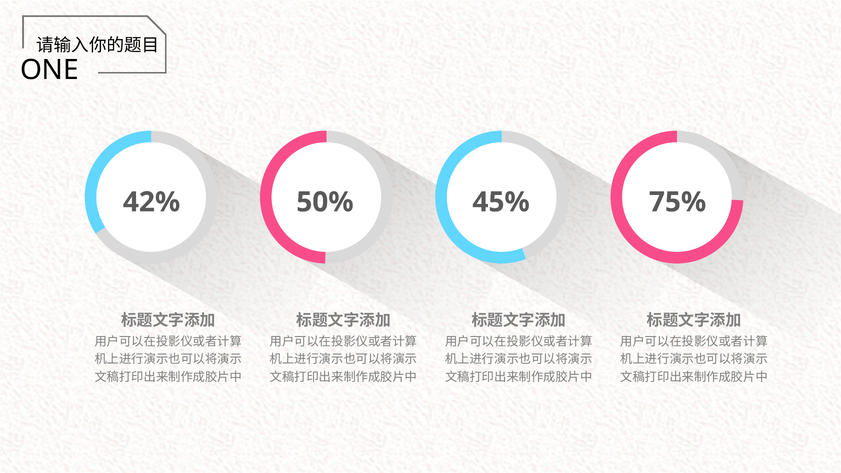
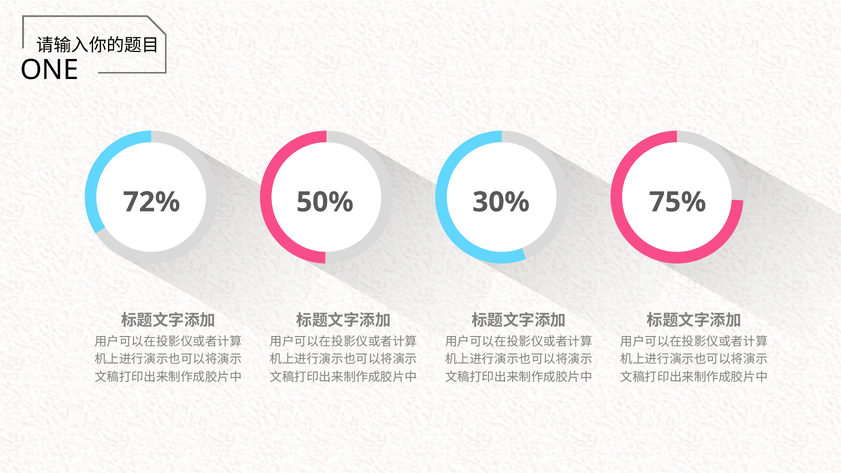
42%: 42% -> 72% (152, 202)
45%: 45% -> 30% (501, 202)
